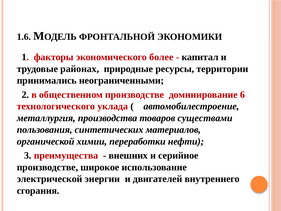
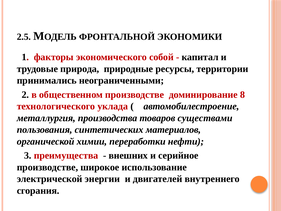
1.6: 1.6 -> 2.5 (24, 37)
более: более -> собой (161, 57)
районах: районах -> природа (80, 69)
6: 6 -> 8 (242, 95)
